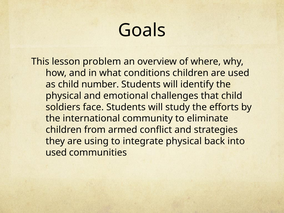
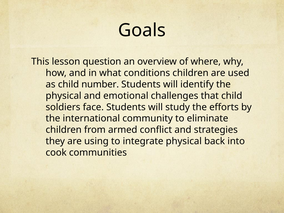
problem: problem -> question (102, 62)
used: used -> cook (56, 153)
